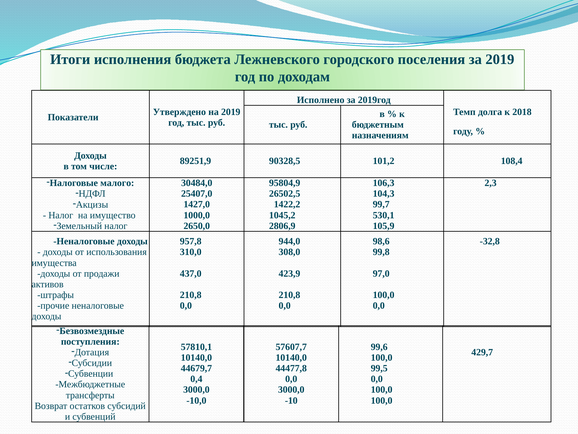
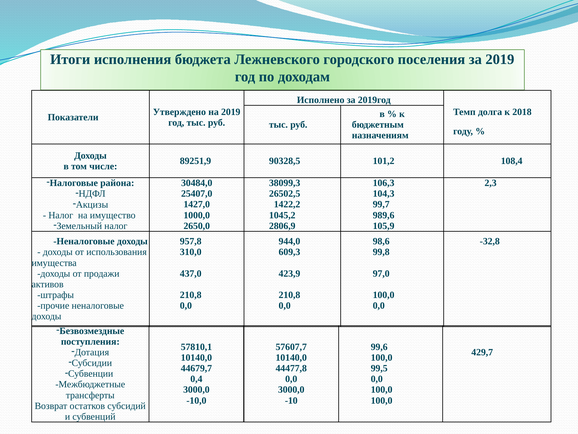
малого: малого -> района (117, 183)
95804,9: 95804,9 -> 38099,3 (285, 183)
530,1: 530,1 -> 989,6 (384, 215)
308,0: 308,0 -> 609,3 (289, 252)
